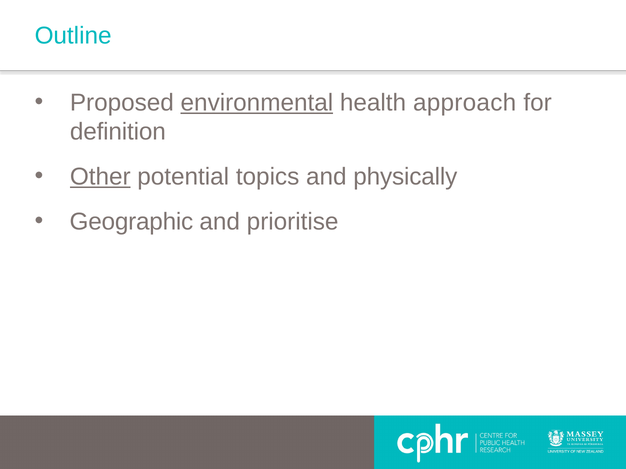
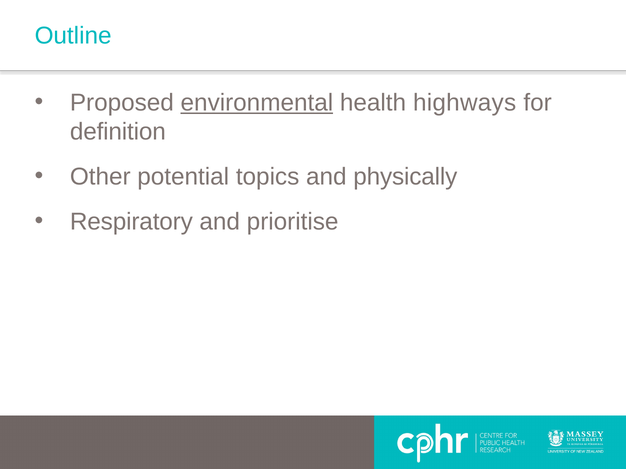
approach: approach -> highways (465, 103)
Other underline: present -> none (100, 177)
Geographic: Geographic -> Respiratory (131, 222)
